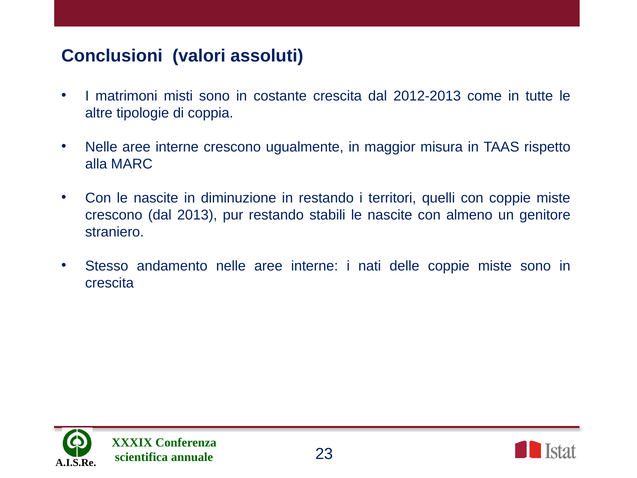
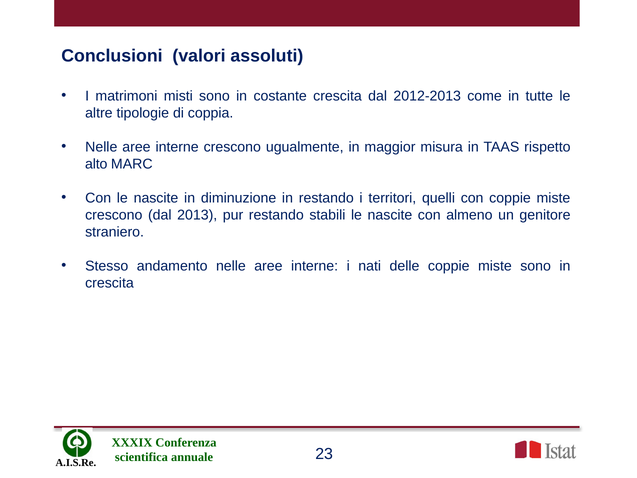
alla: alla -> alto (96, 164)
